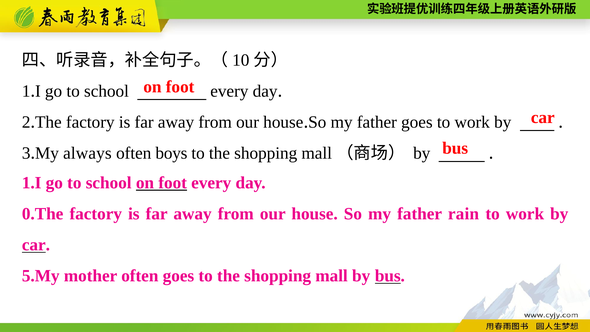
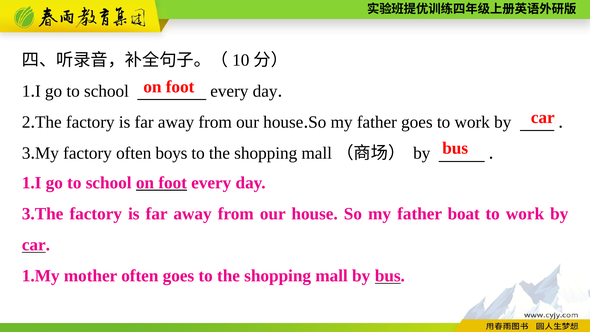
My always: always -> factory (87, 153)
0.The: 0.The -> 3.The (43, 214)
rain: rain -> boat (464, 214)
5.My: 5.My -> 1.My (41, 276)
